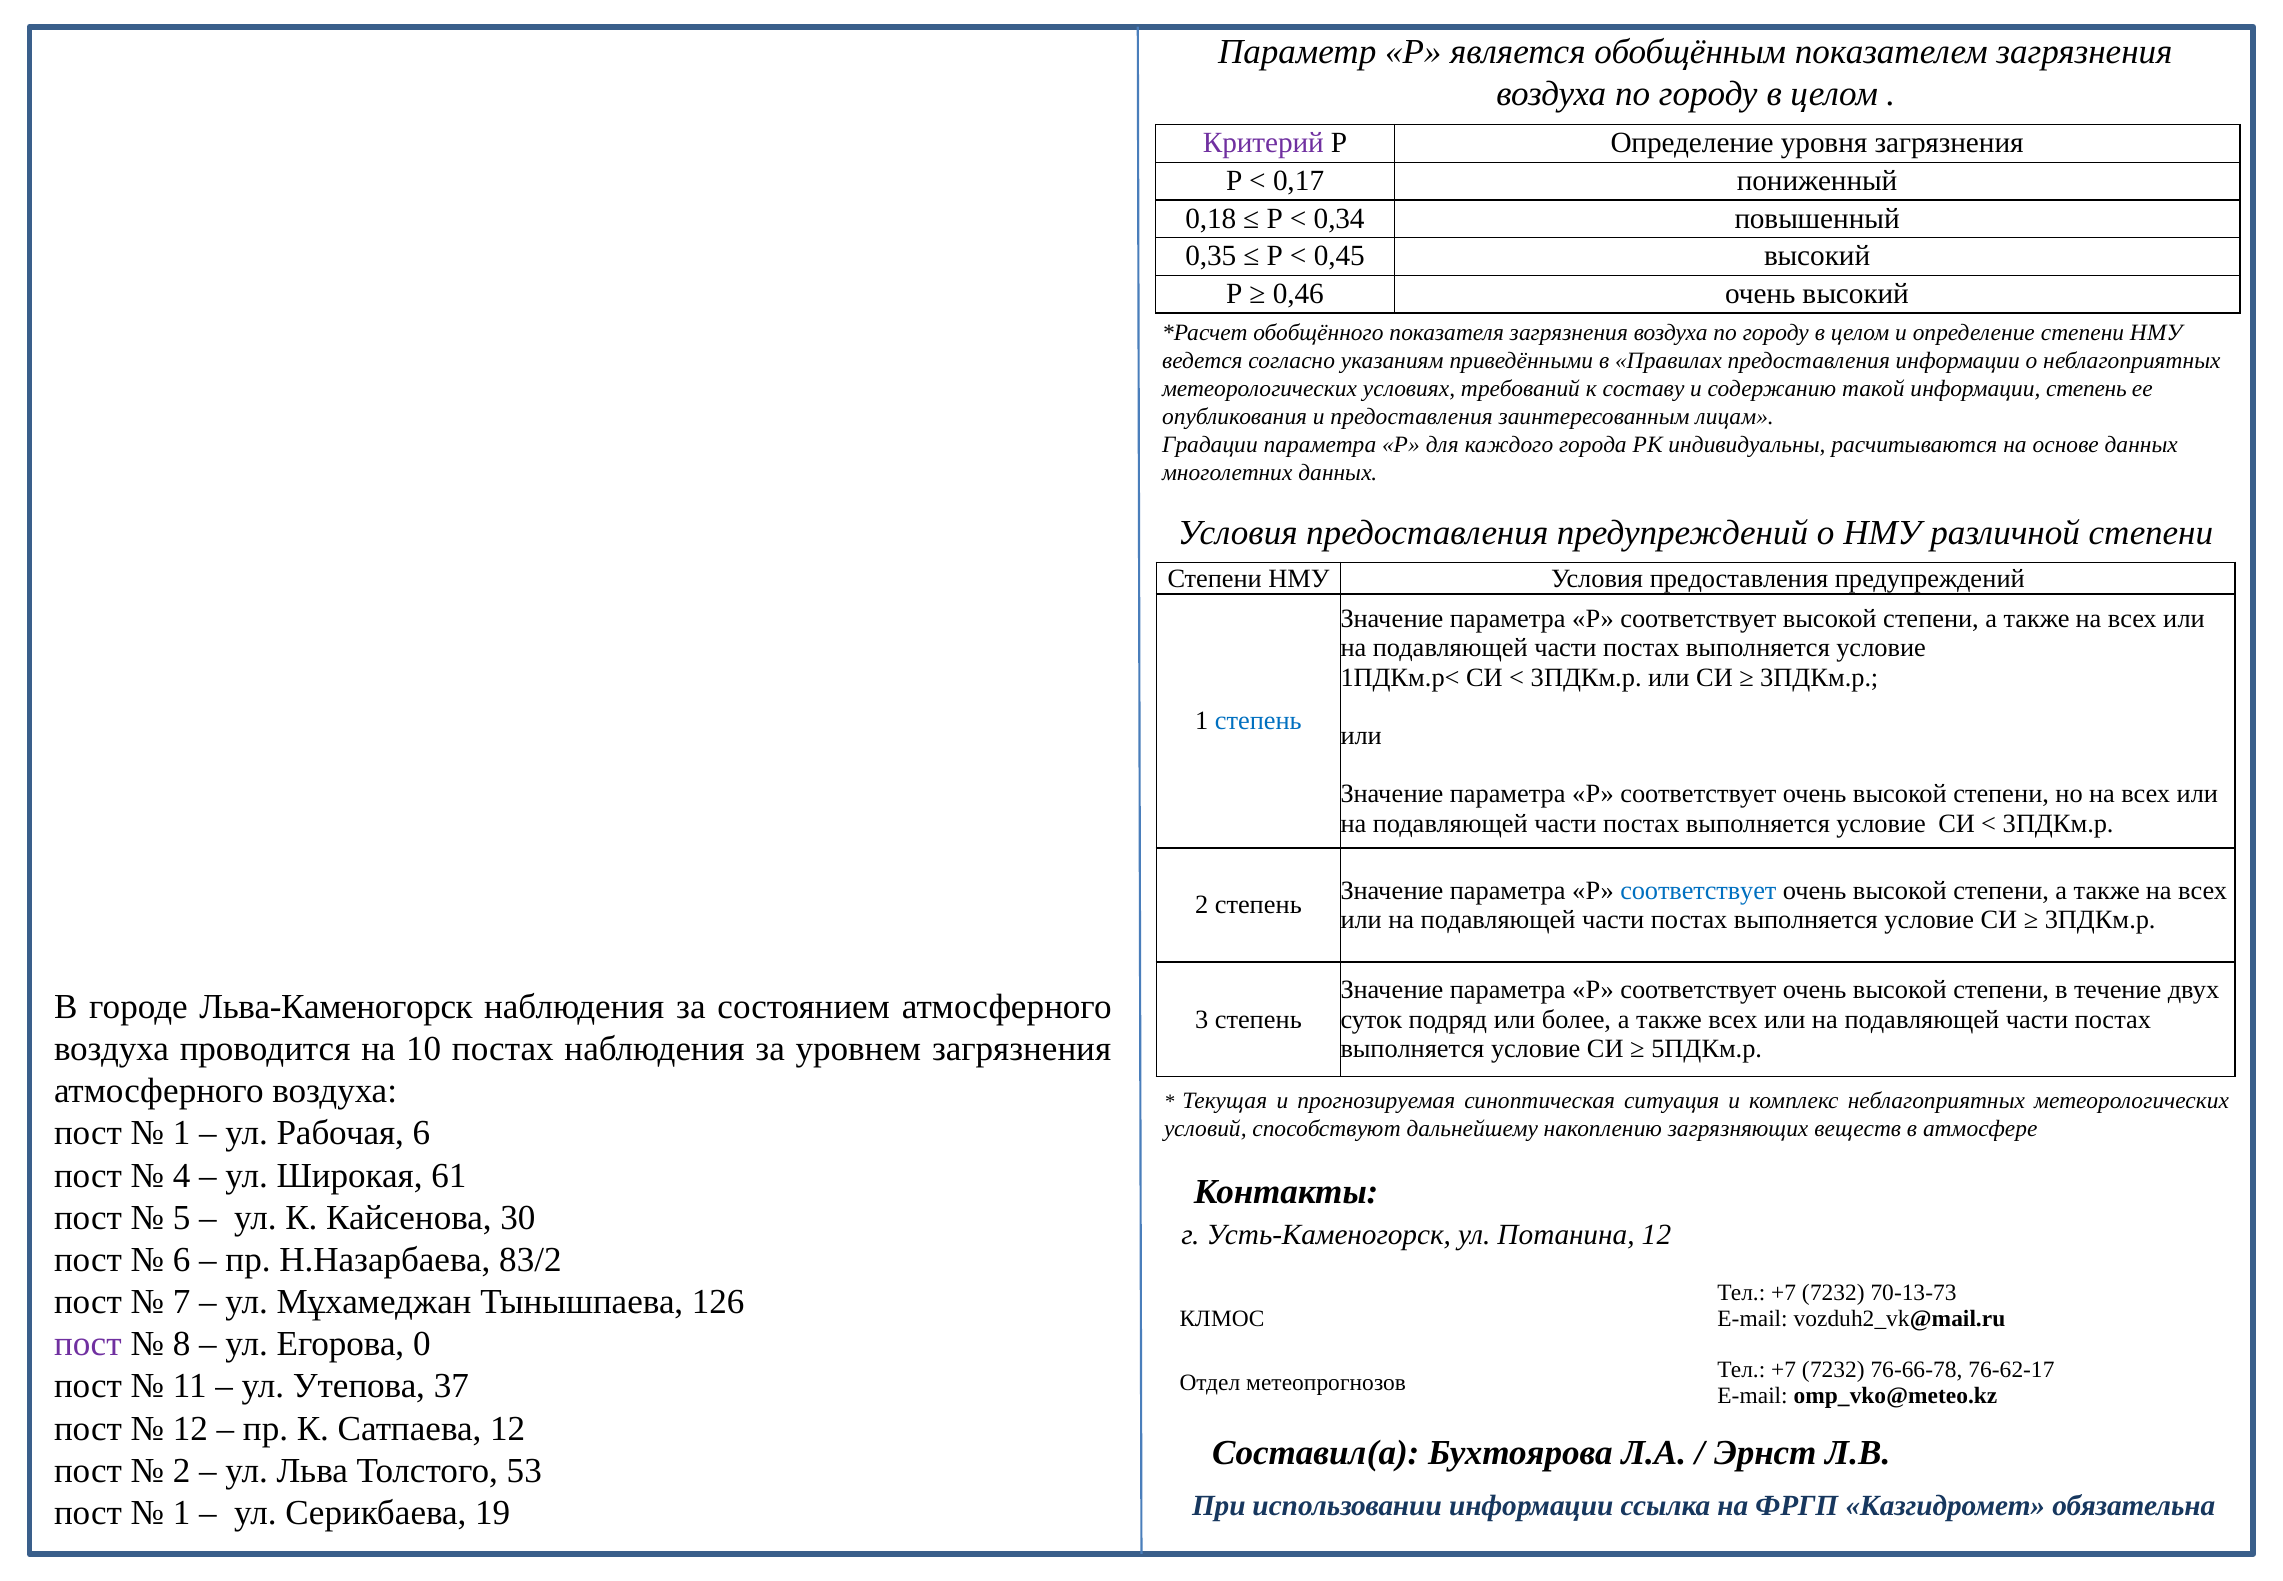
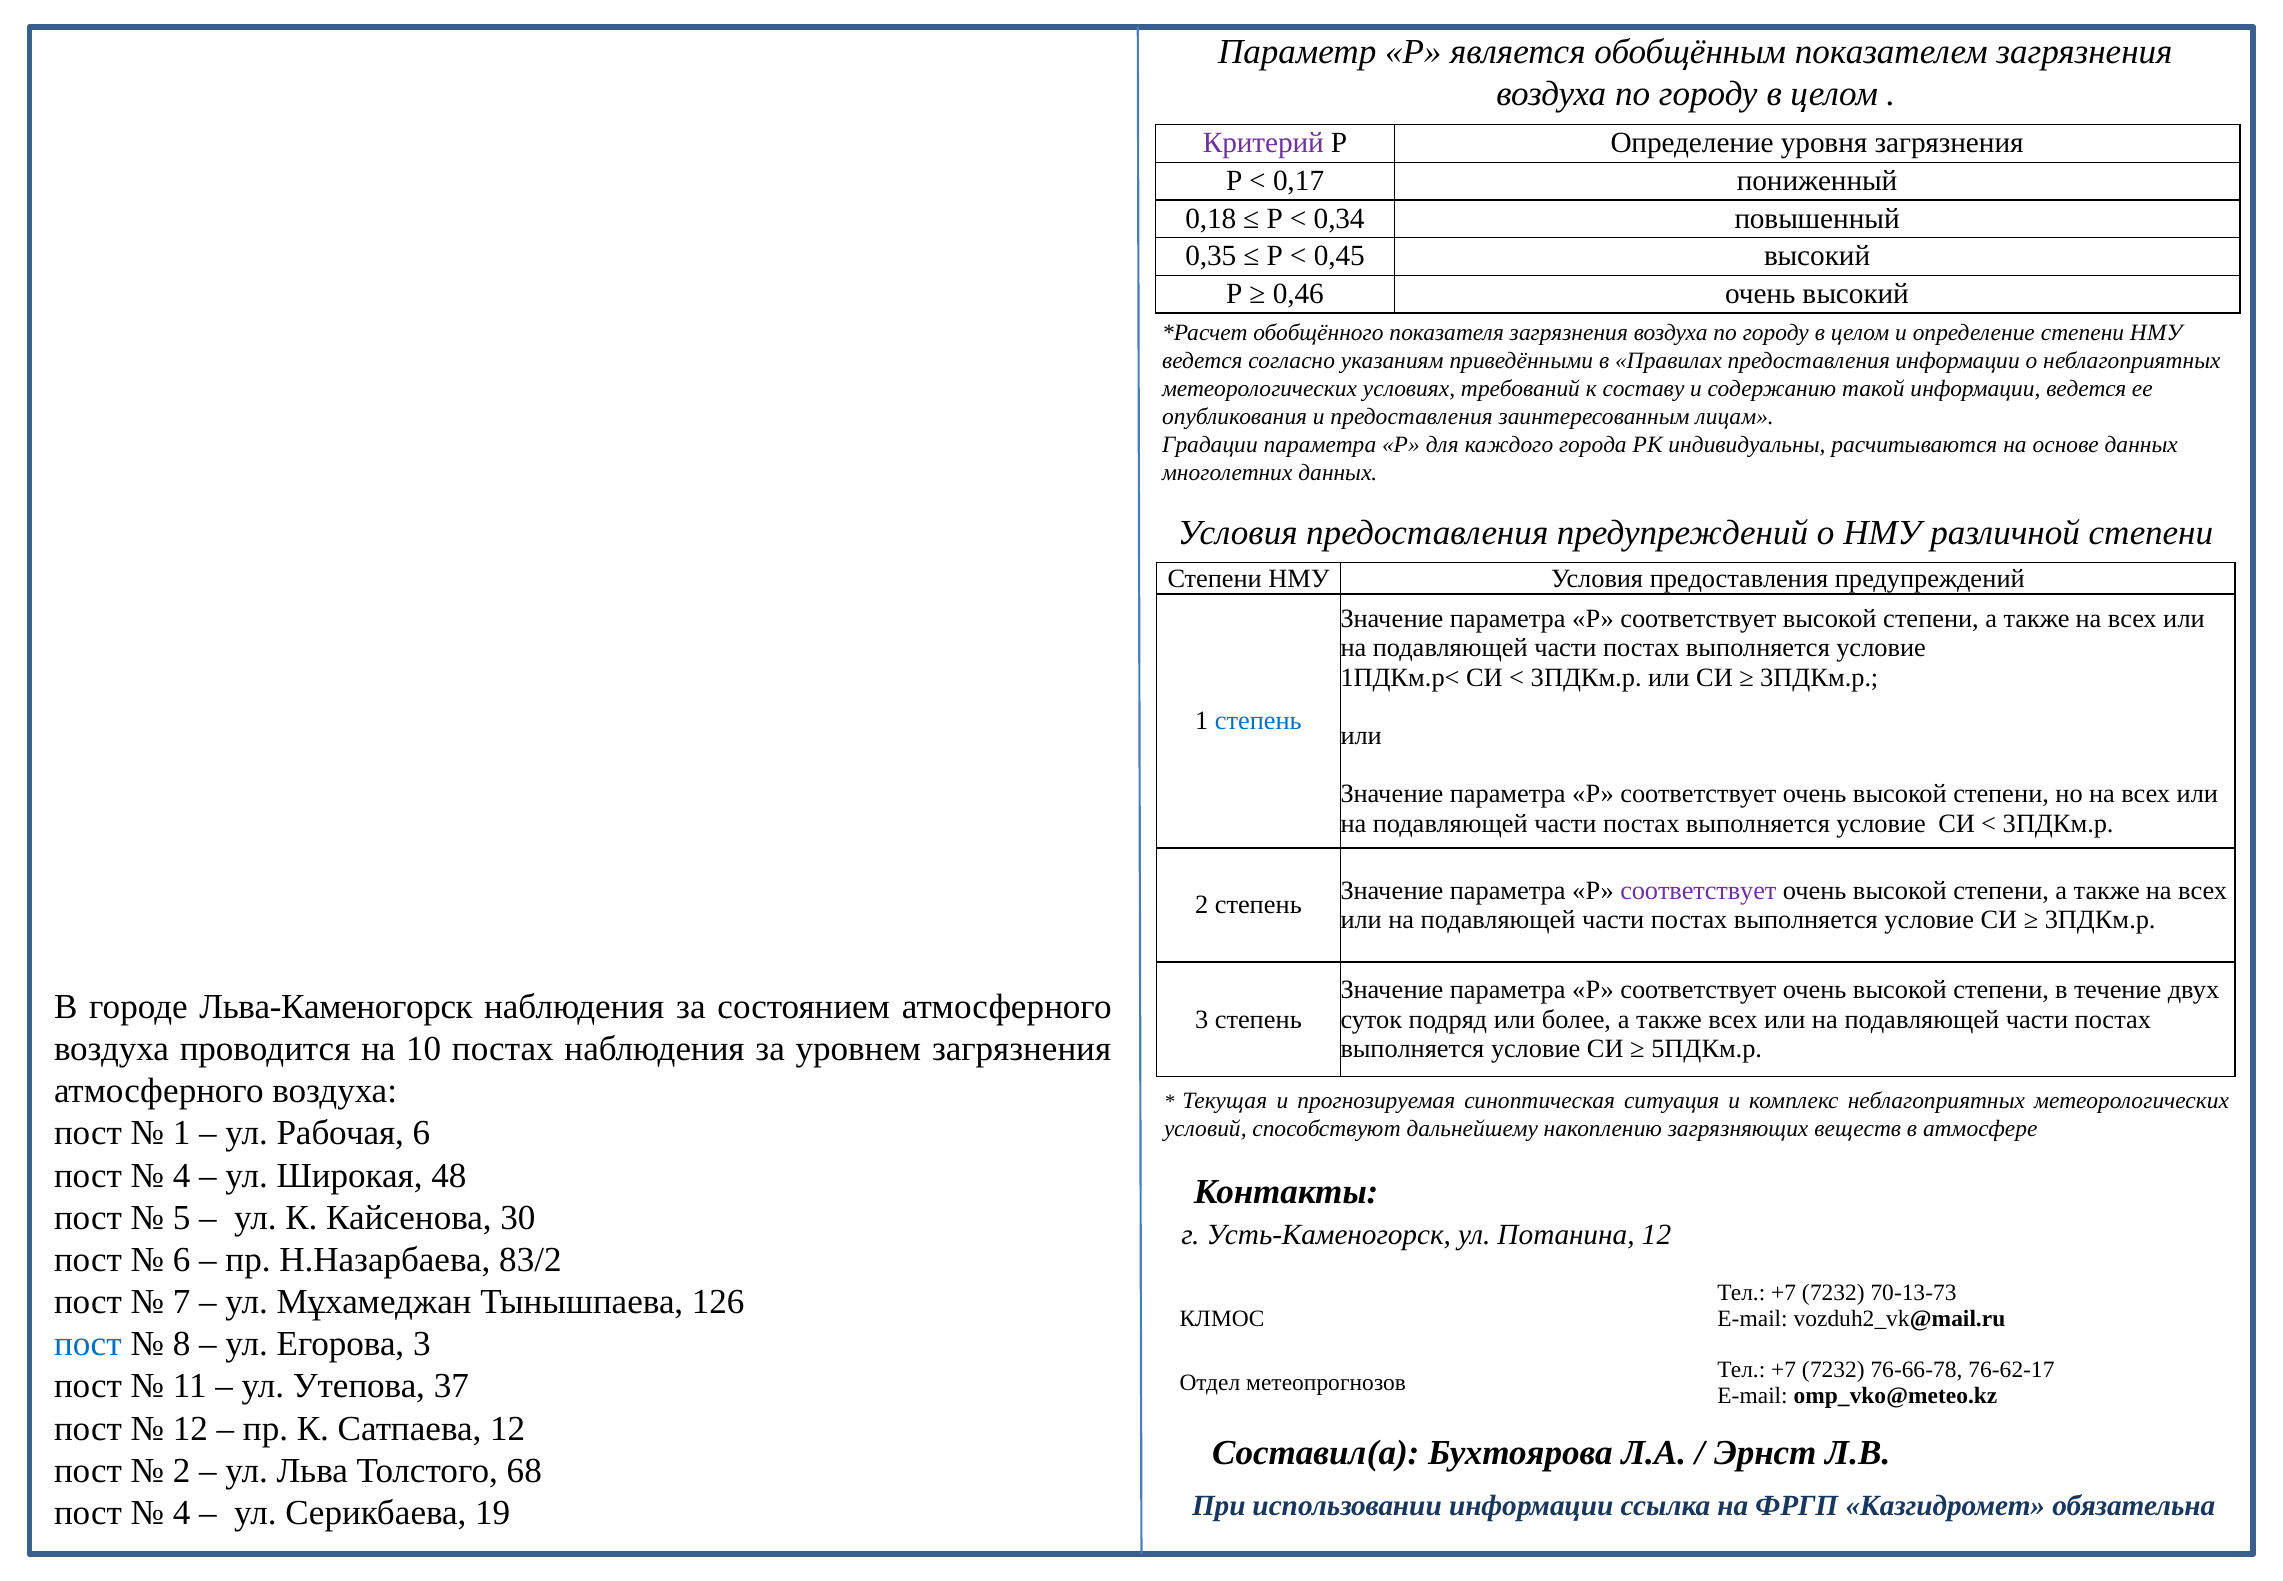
информации степень: степень -> ведется (2086, 389)
соответствует colour: blue -> purple (1698, 890)
61: 61 -> 48 (449, 1175)
пост colour: purple -> blue (88, 1344)
Егорова 0: 0 -> 3 (422, 1344)
53: 53 -> 68 (524, 1470)
1: 1 -> 4 (182, 1512)
